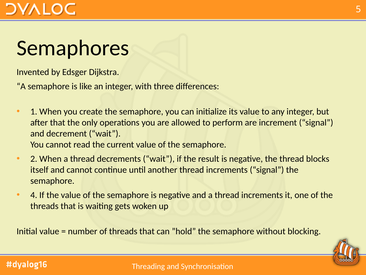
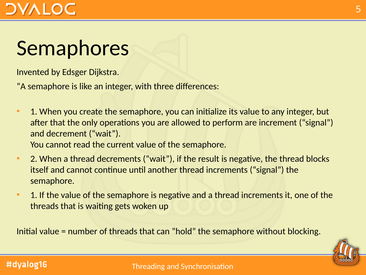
4: 4 -> 1 (34, 195)
